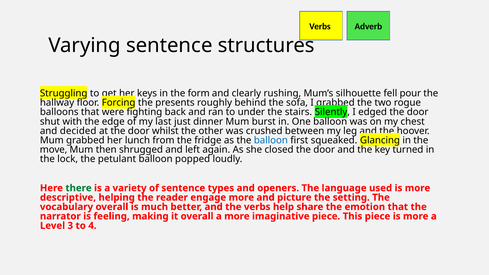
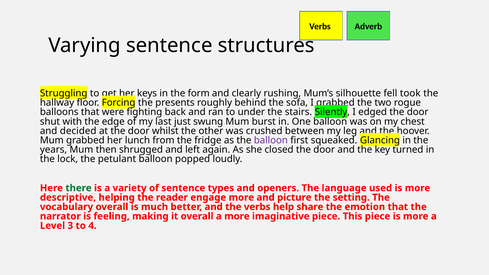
pour: pour -> took (410, 93)
dinner: dinner -> swung (208, 122)
balloon colour: blue -> purple (271, 140)
move: move -> years (53, 150)
